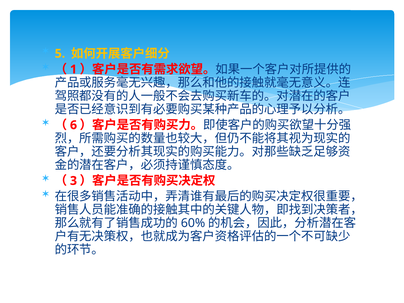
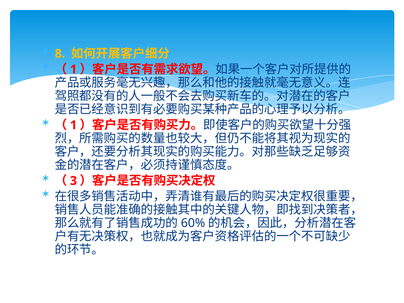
5: 5 -> 8 (60, 54)
6: 6 -> 1 (73, 125)
